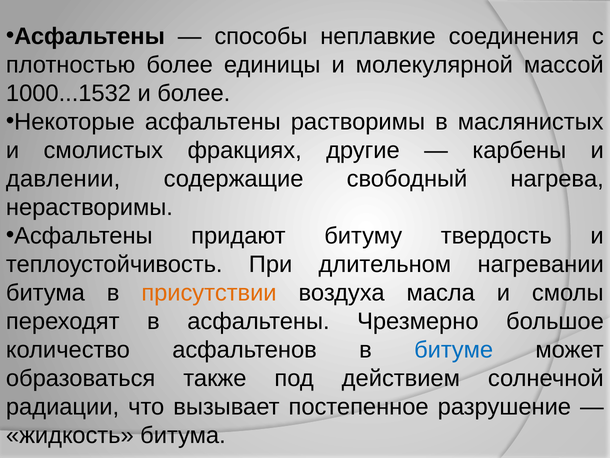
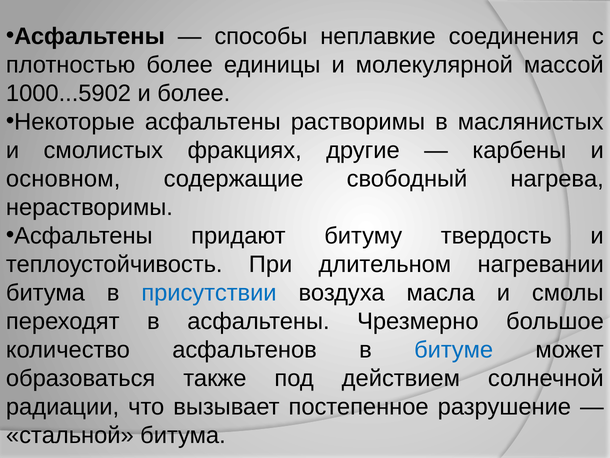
1000...1532: 1000...1532 -> 1000...5902 (69, 93)
давлении: давлении -> основном (63, 179)
присутствии colour: orange -> blue (209, 293)
жидкость: жидкость -> стальной (70, 435)
